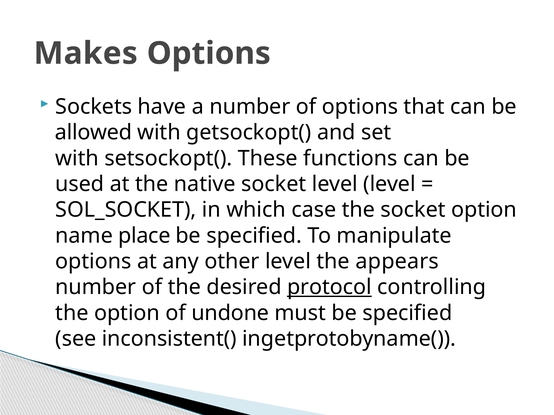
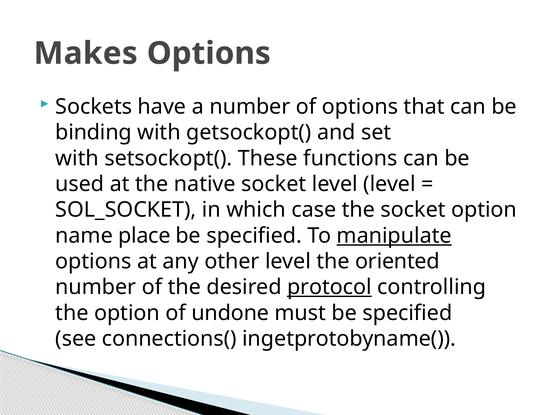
allowed: allowed -> binding (94, 133)
manipulate underline: none -> present (394, 236)
appears: appears -> oriented (397, 262)
inconsistent(: inconsistent( -> connections( (169, 339)
